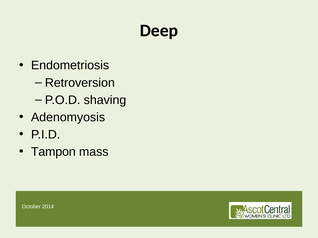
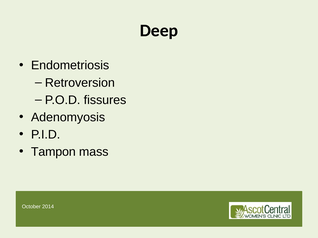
shaving: shaving -> fissures (105, 100)
